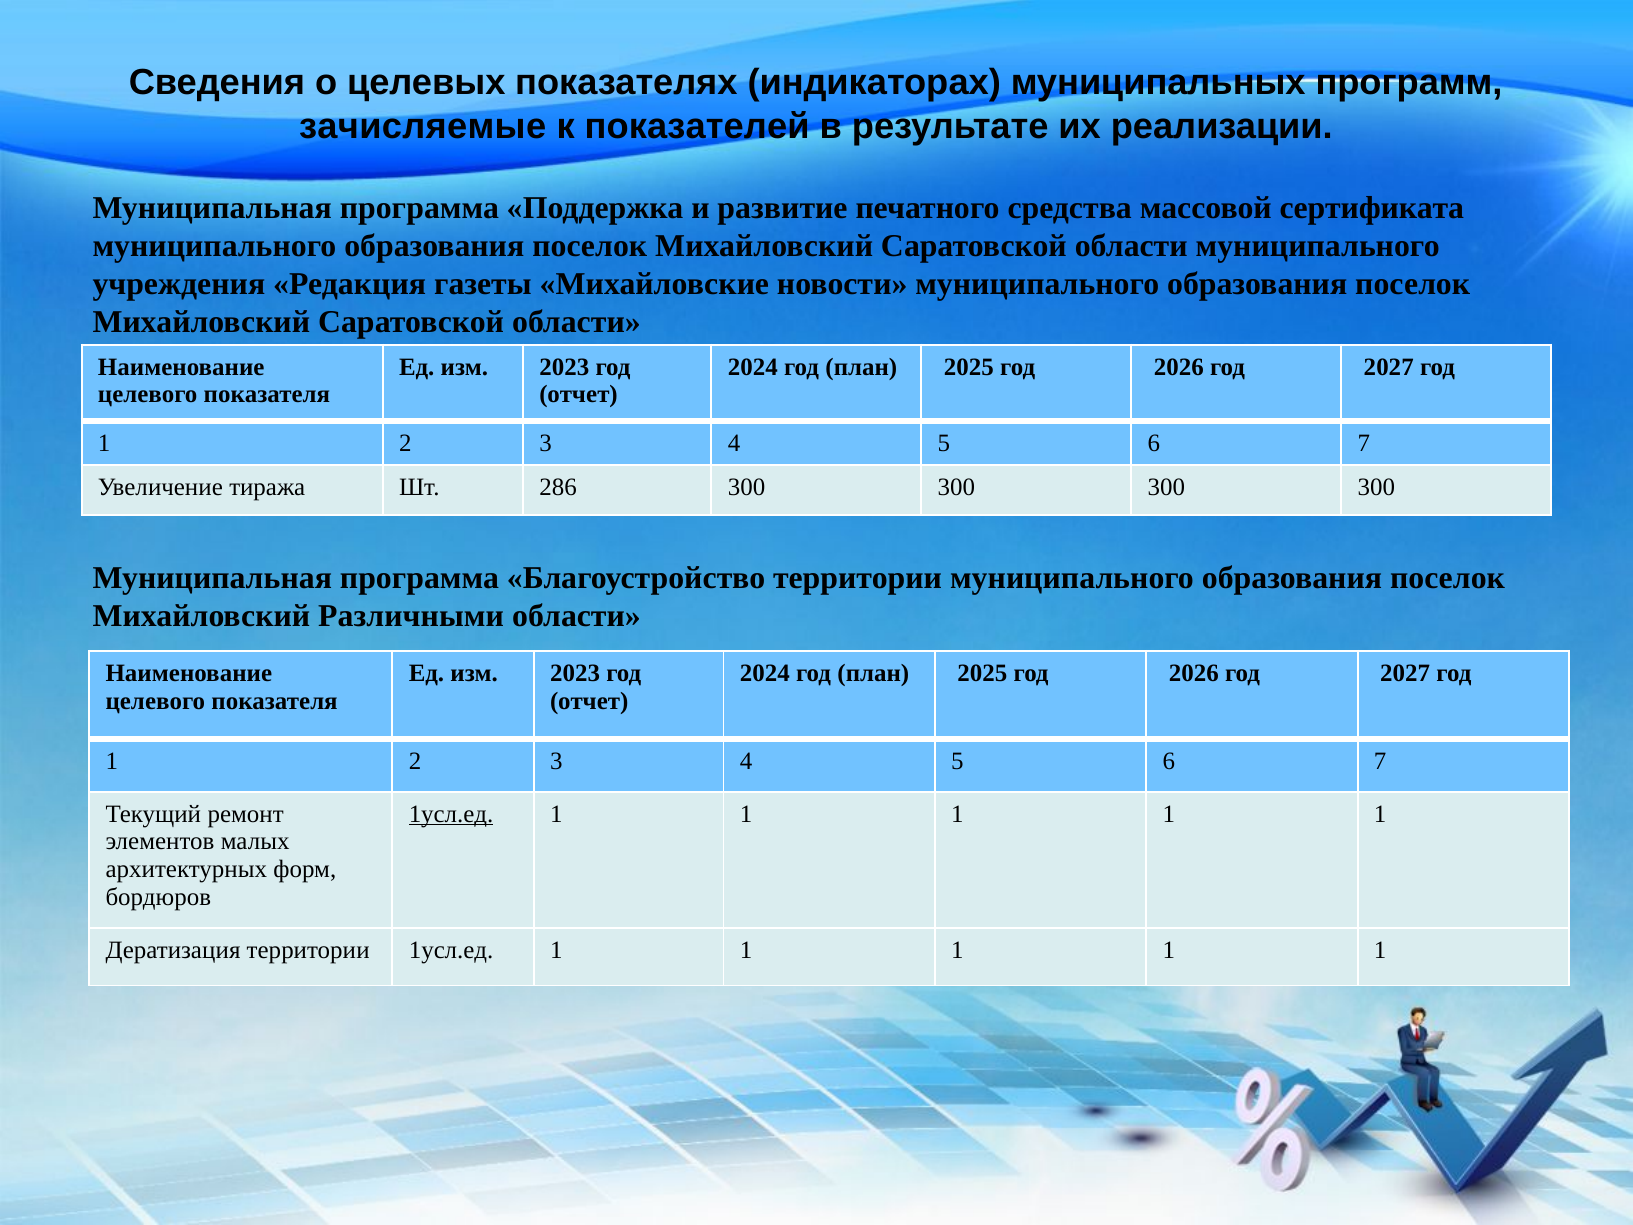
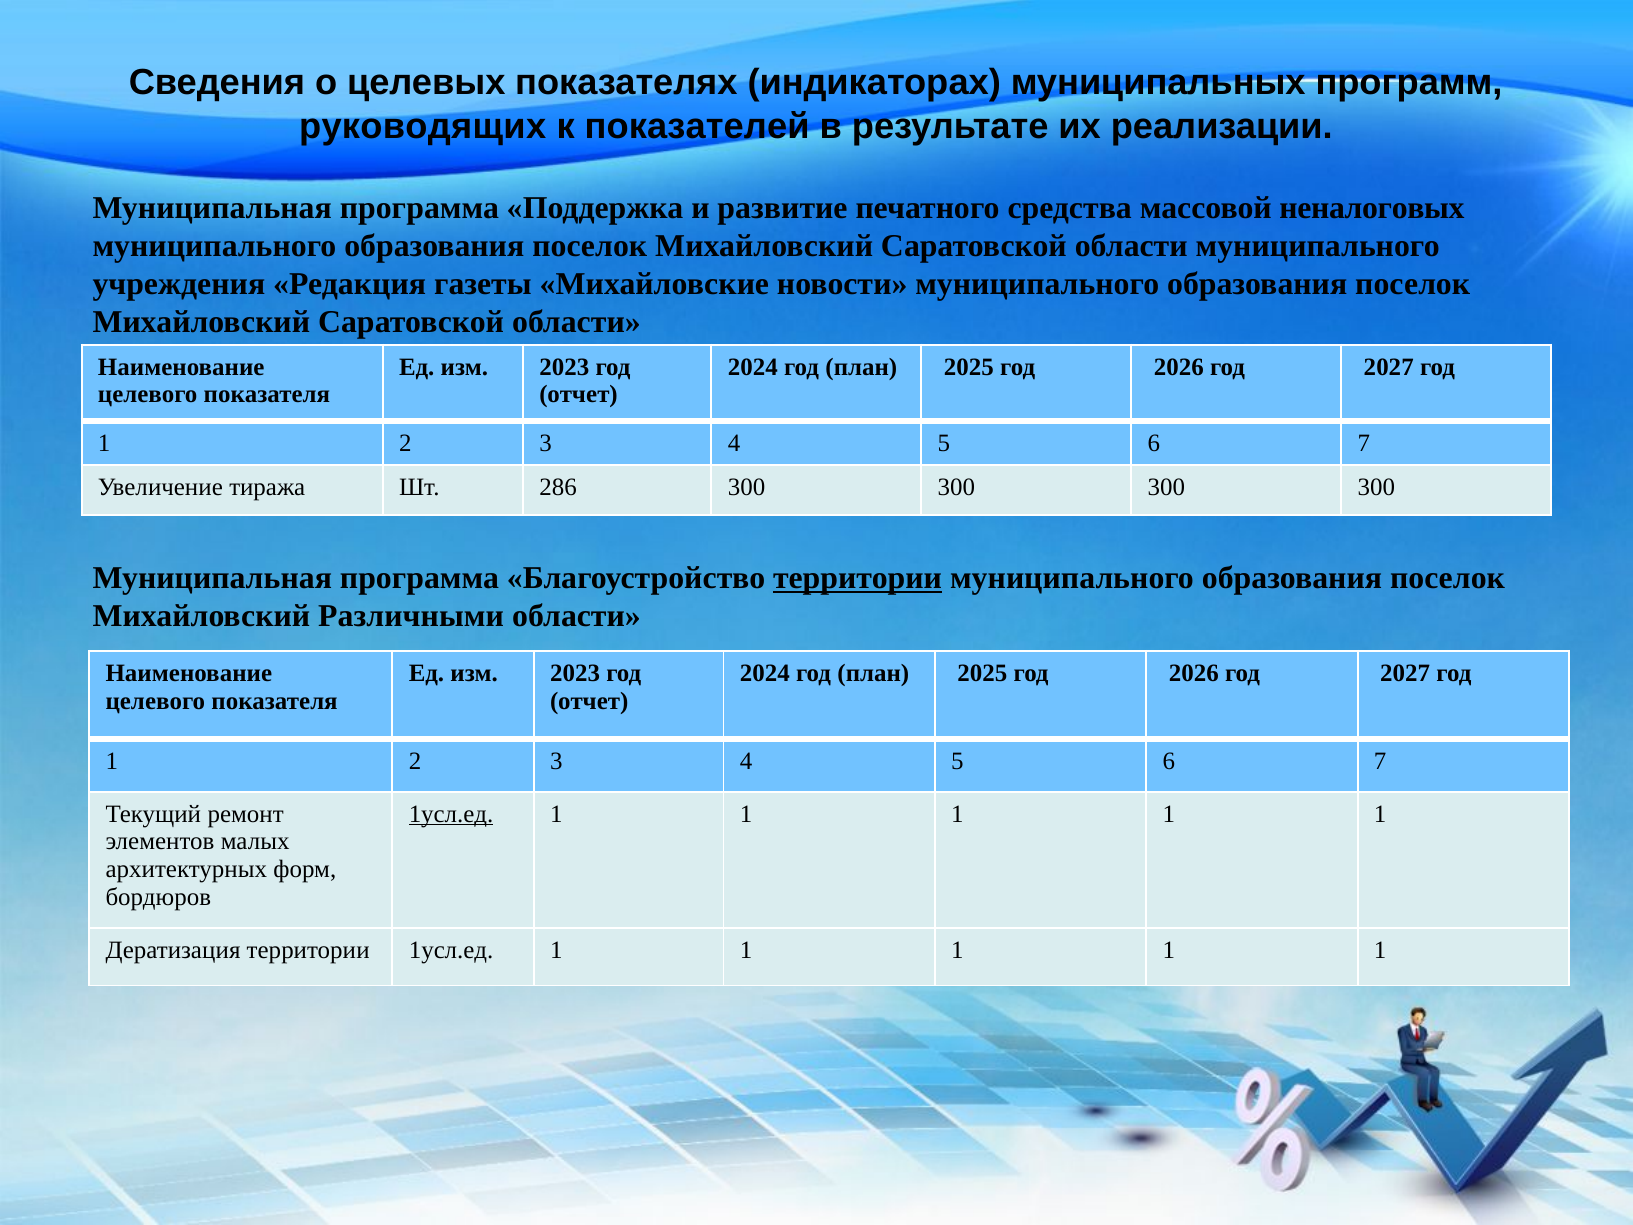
зачисляемые: зачисляемые -> руководящих (423, 126)
сертификата: сертификата -> неналоговых (1372, 208)
территории underline: none -> present (858, 578)
